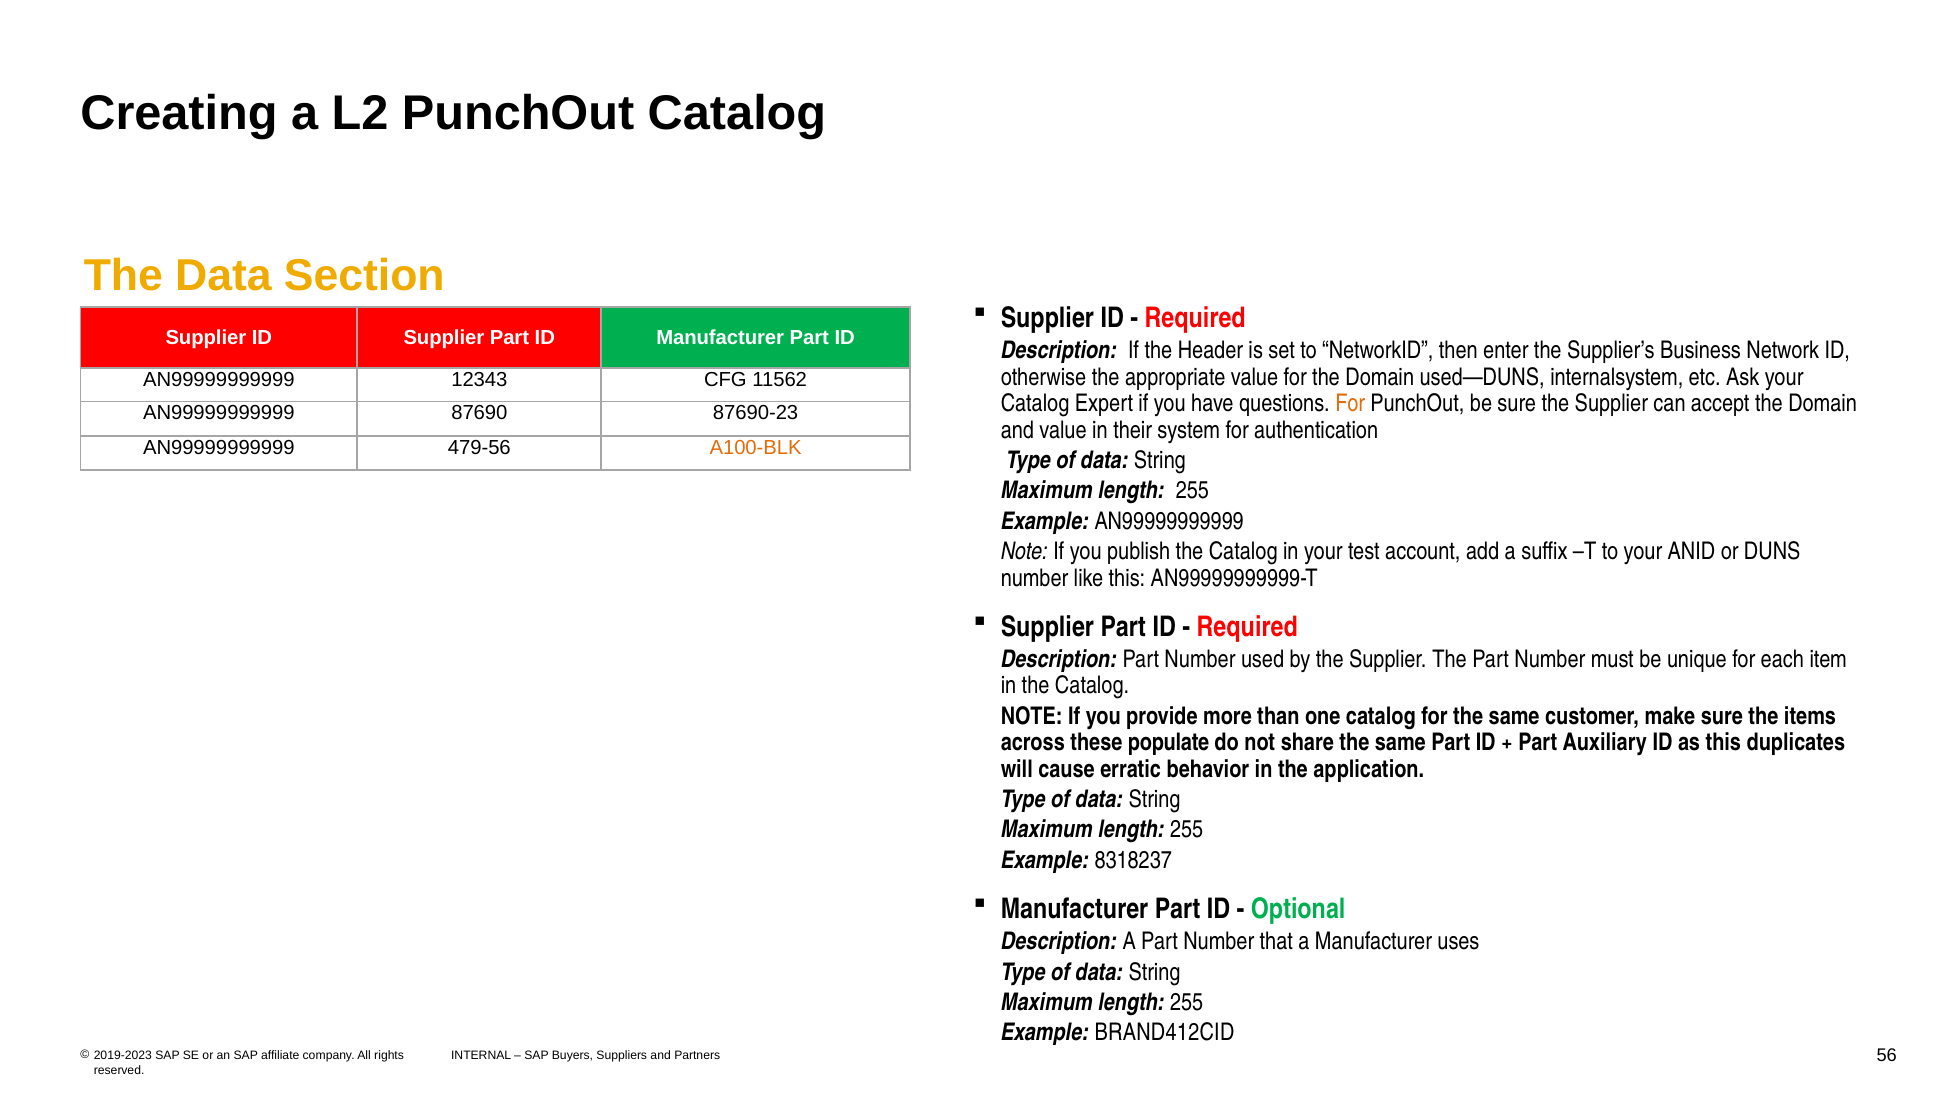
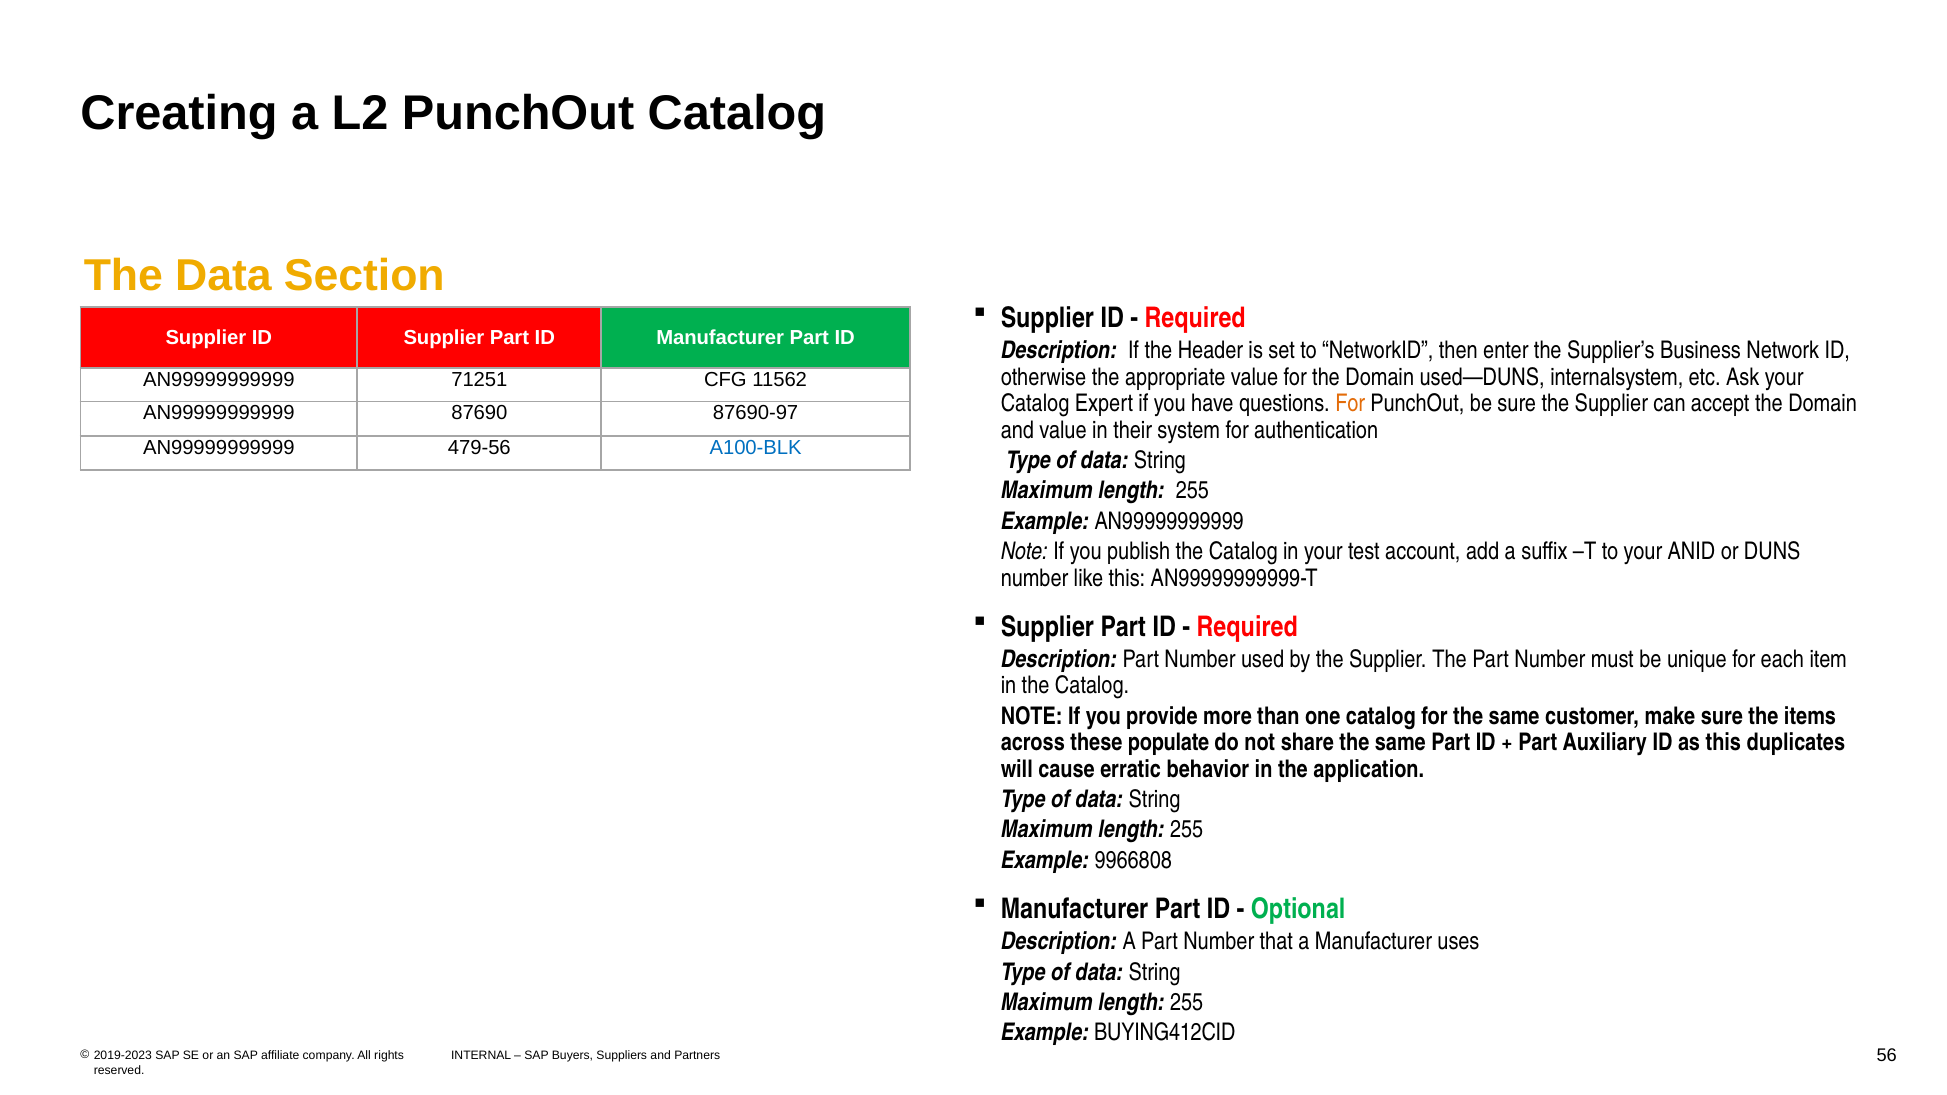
12343: 12343 -> 71251 (479, 380)
87690-23: 87690-23 -> 87690-97 (756, 413)
A100-BLK colour: orange -> blue (756, 448)
8318237: 8318237 -> 9966808 (1133, 860)
BRAND412CID: BRAND412CID -> BUYING412CID (1165, 1033)
